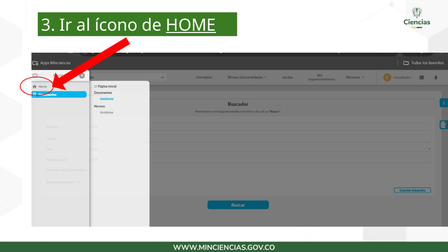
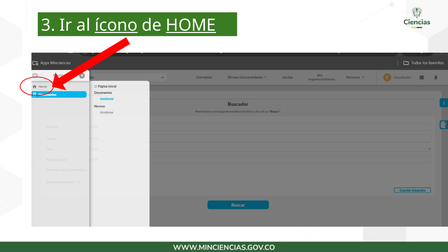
ícono underline: none -> present (116, 25)
